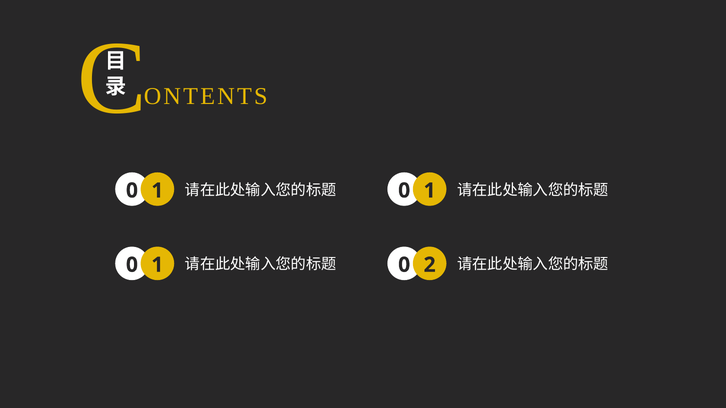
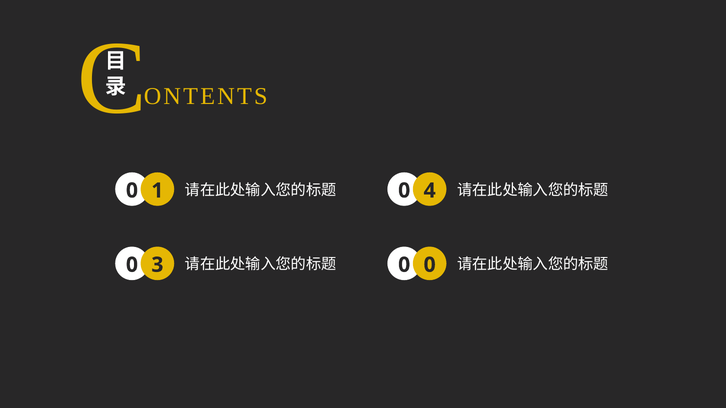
1: 1 -> 4 (430, 191)
1: 1 -> 3 (157, 265)
0 2: 2 -> 0 (430, 265)
